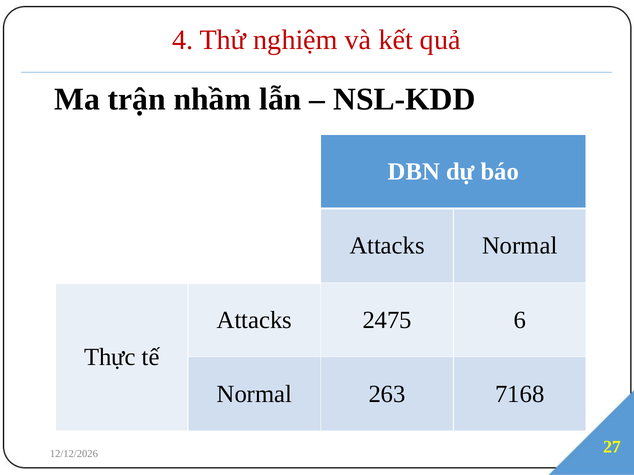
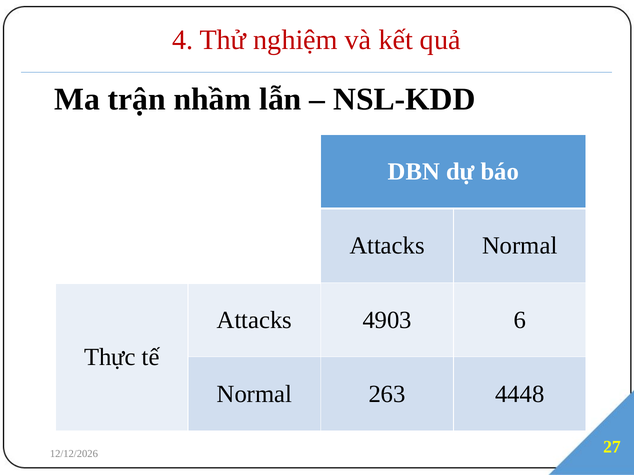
2475: 2475 -> 4903 (387, 320)
7168: 7168 -> 4448 (520, 395)
